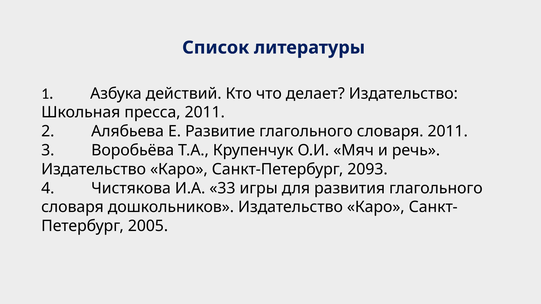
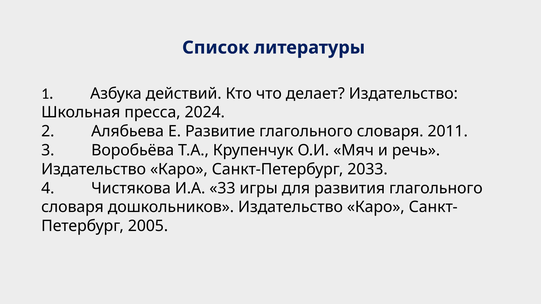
пресса 2011: 2011 -> 2024 (205, 113)
2093: 2093 -> 2033 (368, 169)
